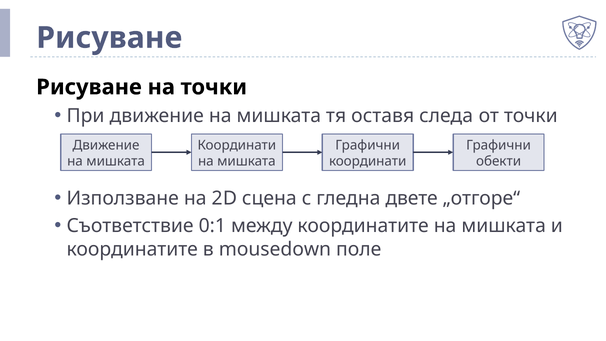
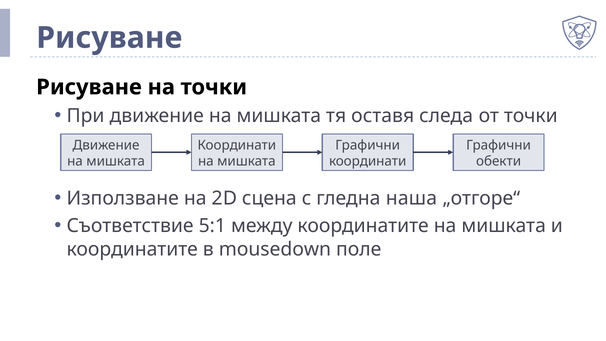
двете: двете -> наша (411, 198)
0:1: 0:1 -> 5:1 (212, 226)
